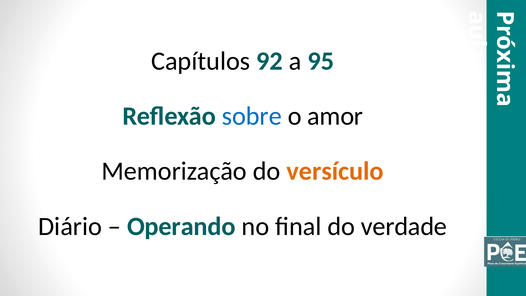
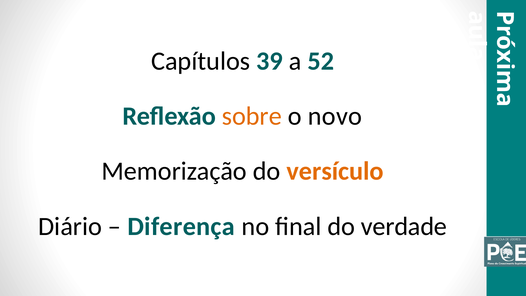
92: 92 -> 39 (270, 61)
95: 95 -> 52 (321, 61)
sobre colour: blue -> orange (252, 116)
amor: amor -> novo (335, 116)
Operando: Operando -> Diferença (181, 226)
